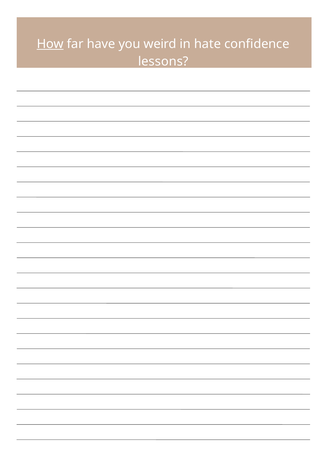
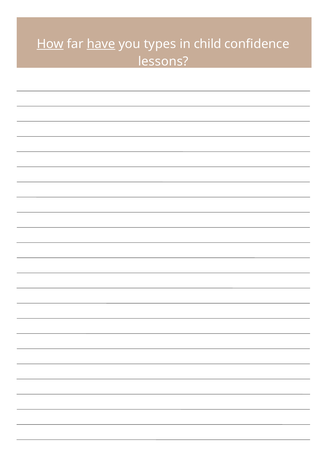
have underline: none -> present (101, 44)
weird: weird -> types (160, 44)
hate: hate -> child (208, 44)
